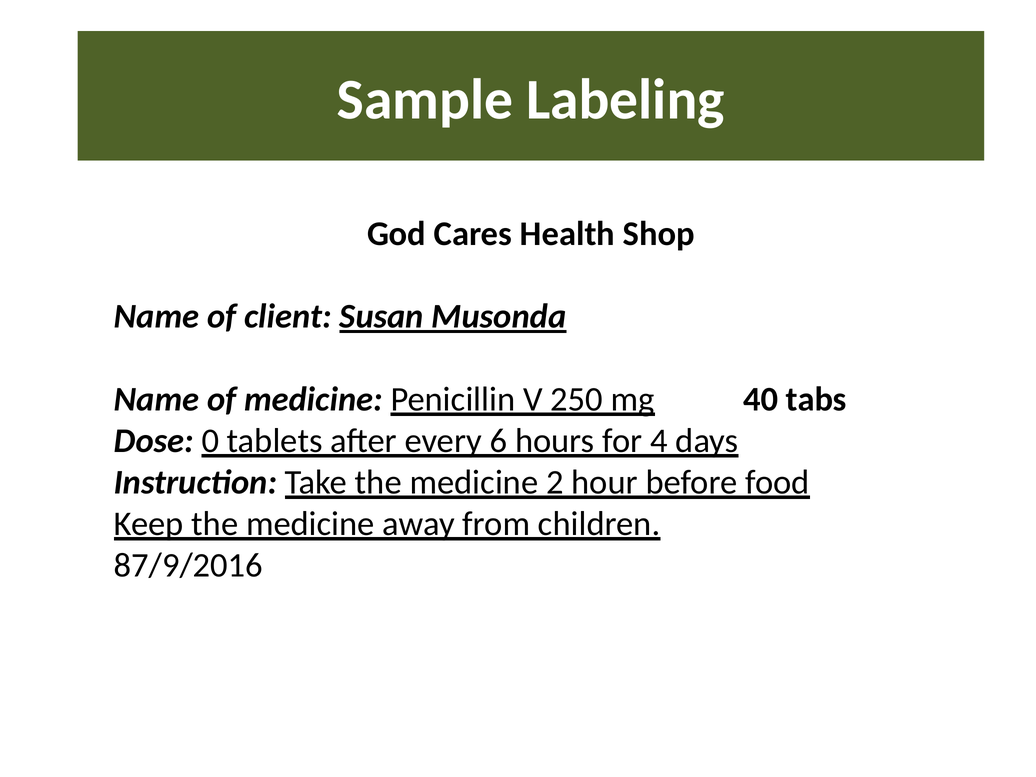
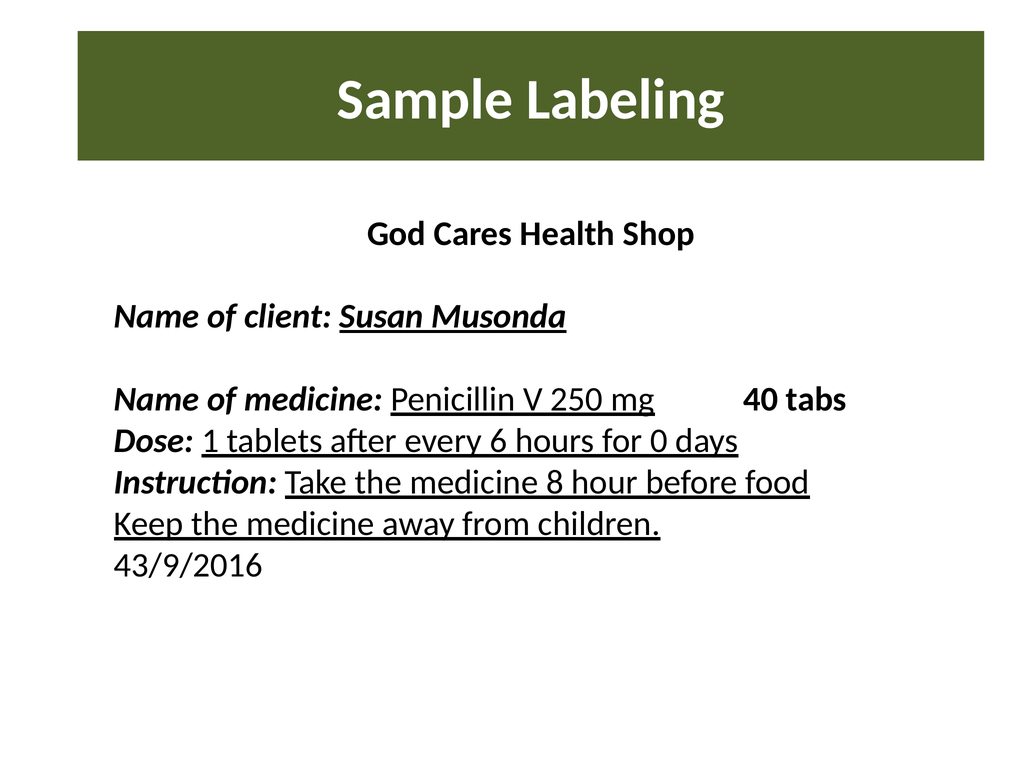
0: 0 -> 1 (210, 441)
4: 4 -> 0 (659, 441)
2: 2 -> 8 (555, 482)
87/9/2016: 87/9/2016 -> 43/9/2016 (188, 565)
